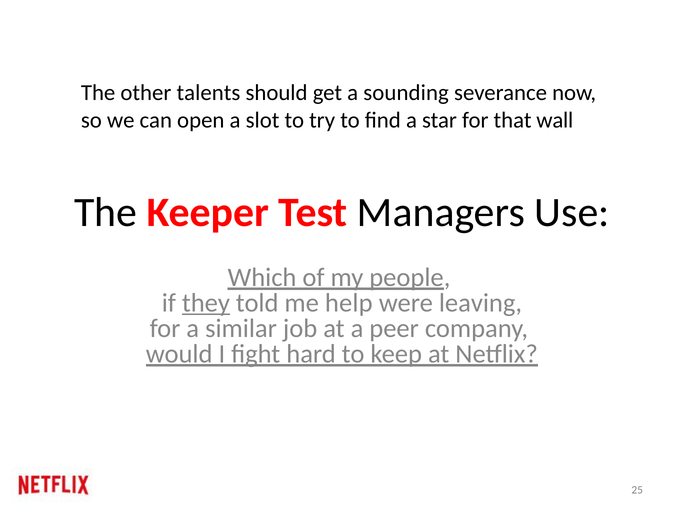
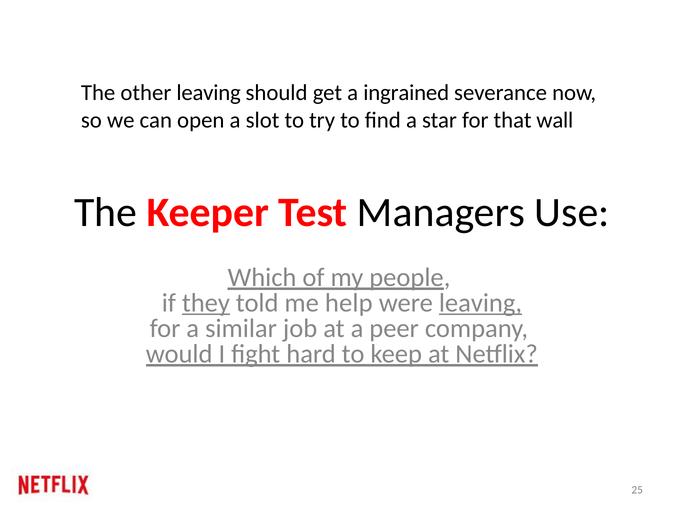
other talents: talents -> leaving (209, 93)
sounding: sounding -> ingrained (406, 93)
leaving underline: none -> present (480, 303)
